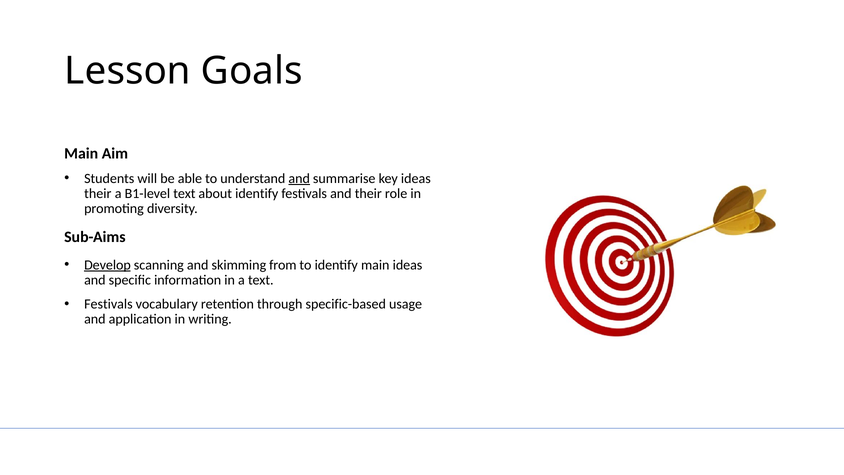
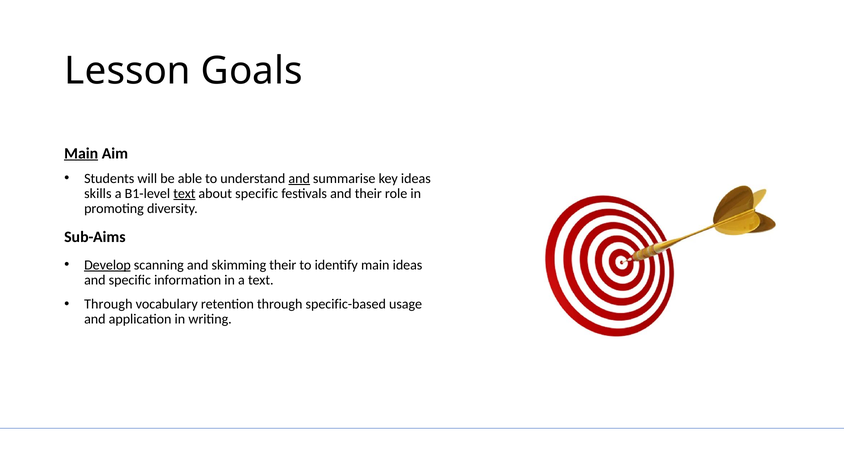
Main underline: none -> present (81, 153)
their: their -> skills (98, 194)
text underline: none -> present (184, 194)
about identify: identify -> specific (257, 194)
skimming from: from -> their (283, 265)
Festivals: Festivals -> Through (108, 304)
